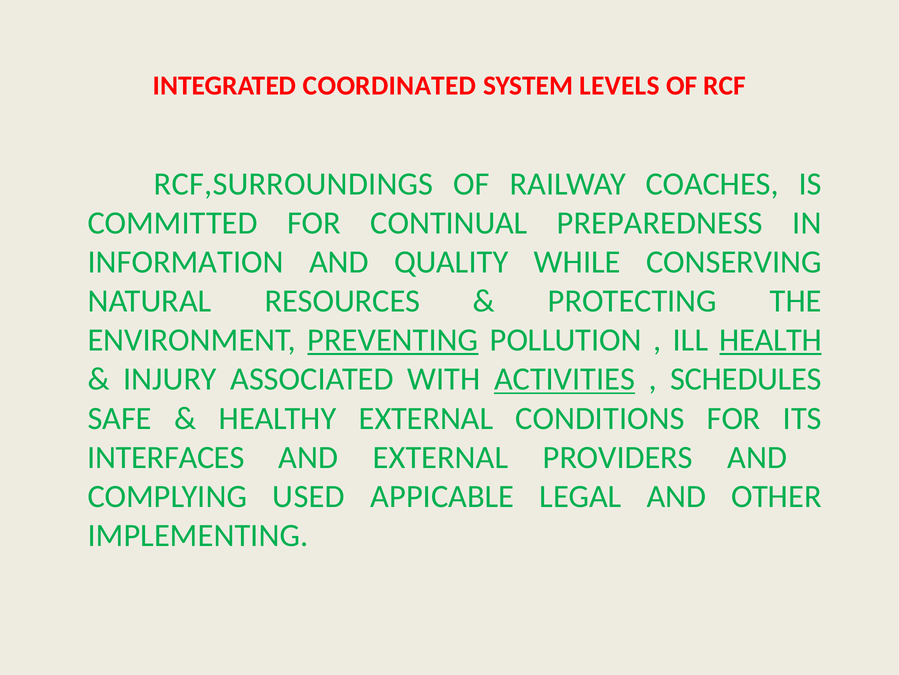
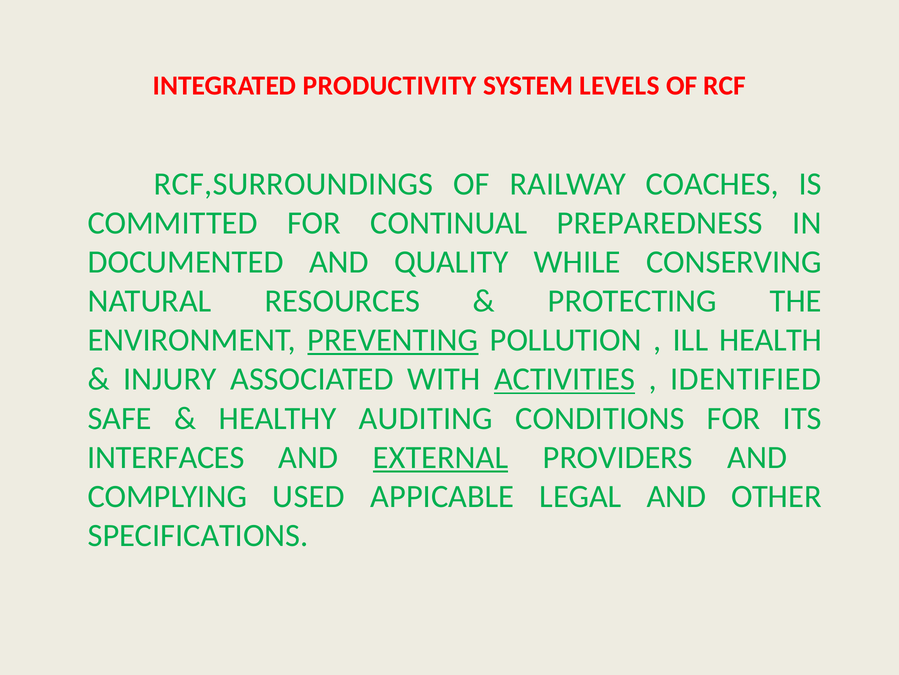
COORDINATED: COORDINATED -> PRODUCTIVITY (390, 86)
INFORMATION: INFORMATION -> DOCUMENTED (186, 262)
HEALTH underline: present -> none (771, 340)
SCHEDULES: SCHEDULES -> IDENTIFIED (746, 379)
HEALTHY EXTERNAL: EXTERNAL -> AUDITING (426, 418)
EXTERNAL underline: none -> present (441, 457)
IMPLEMENTING: IMPLEMENTING -> SPECIFICATIONS (198, 535)
